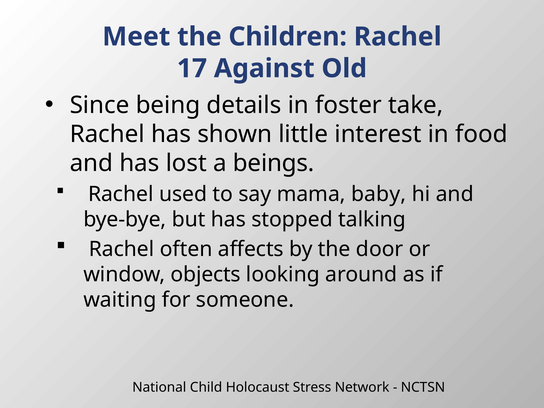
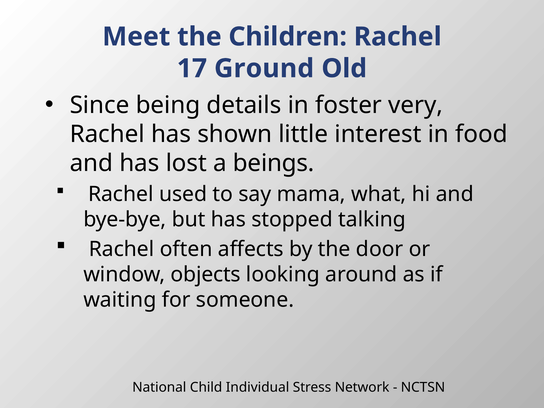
Against: Against -> Ground (264, 68)
take: take -> very (416, 105)
baby: baby -> what (379, 194)
Holocaust: Holocaust -> Individual (258, 387)
